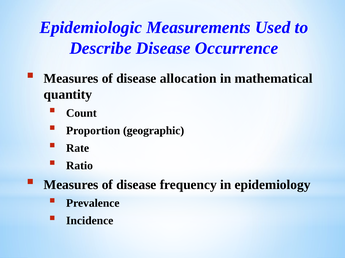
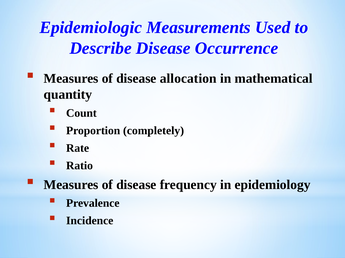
geographic: geographic -> completely (154, 131)
